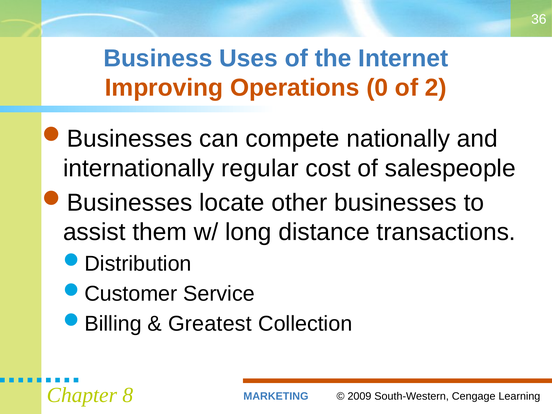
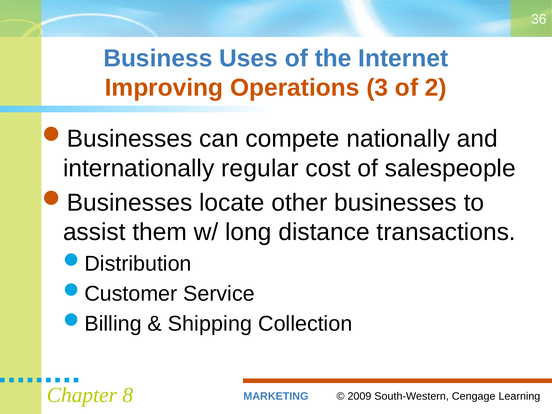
0: 0 -> 3 (377, 88)
Greatest: Greatest -> Shipping (210, 324)
